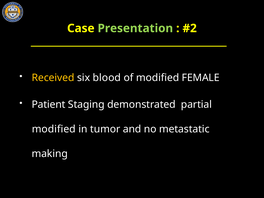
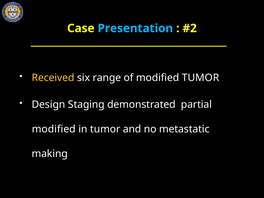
Presentation colour: light green -> light blue (135, 28)
blood: blood -> range (107, 78)
modified FEMALE: FEMALE -> TUMOR (201, 78)
Patient: Patient -> Design (48, 104)
